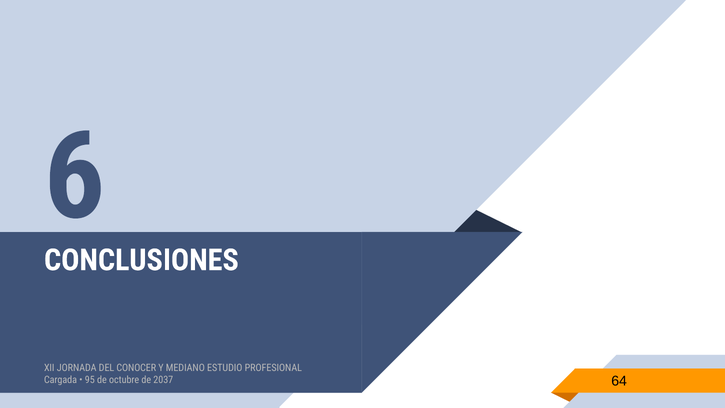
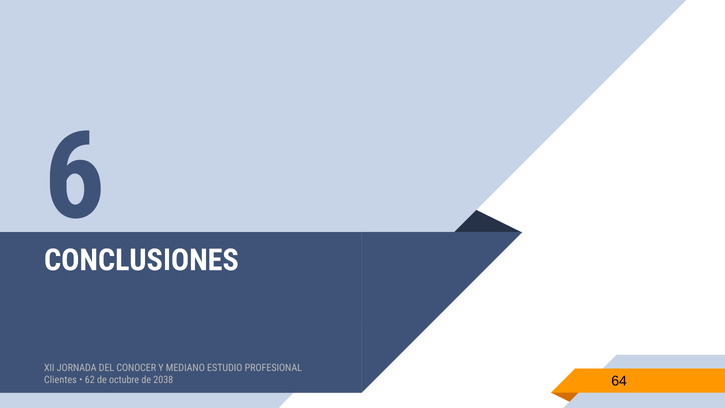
Cargada: Cargada -> Clientes (60, 380)
95: 95 -> 62 (90, 380)
2037: 2037 -> 2038 (163, 380)
